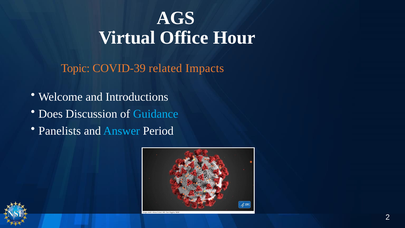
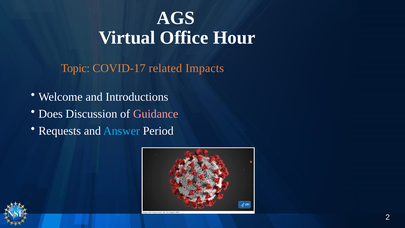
COVID-39: COVID-39 -> COVID-17 (119, 68)
Guidance colour: light blue -> pink (156, 114)
Panelists: Panelists -> Requests (60, 131)
